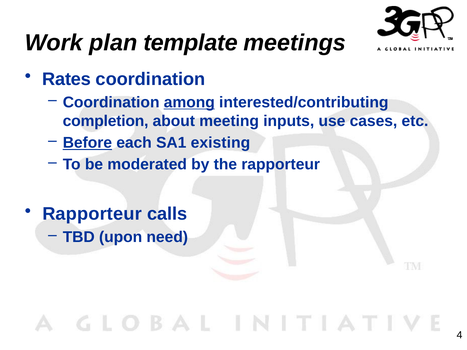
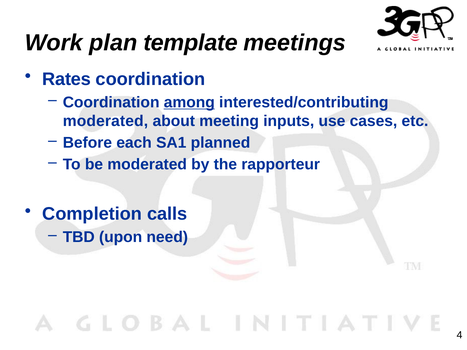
completion: completion -> moderated (105, 121)
Before underline: present -> none (87, 143)
existing: existing -> planned (221, 143)
Rapporteur: Rapporteur -> Completion (92, 214)
